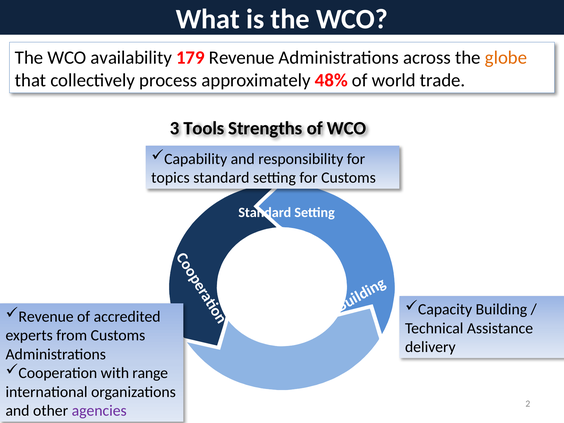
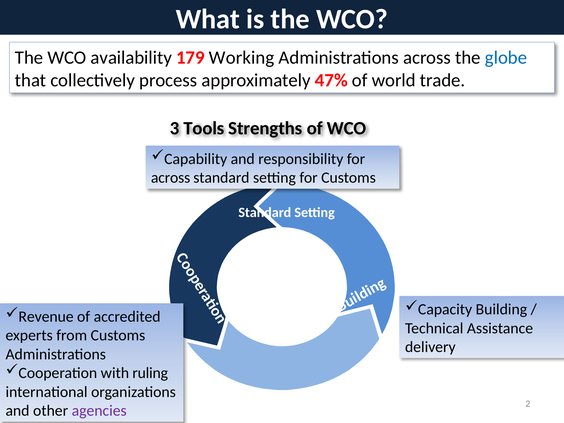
179 Revenue: Revenue -> Working (242, 58)
globe colour: orange -> blue (506, 58)
48%: 48% -> 47% (331, 80)
topics: topics -> across (171, 178)
range: range -> ruling (150, 373)
